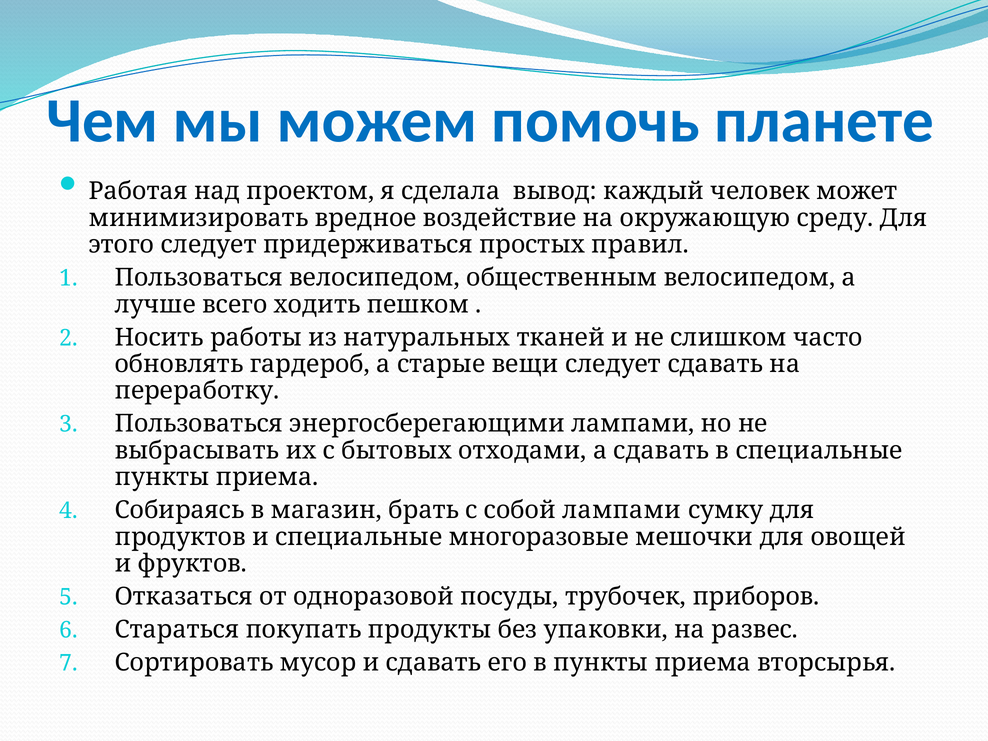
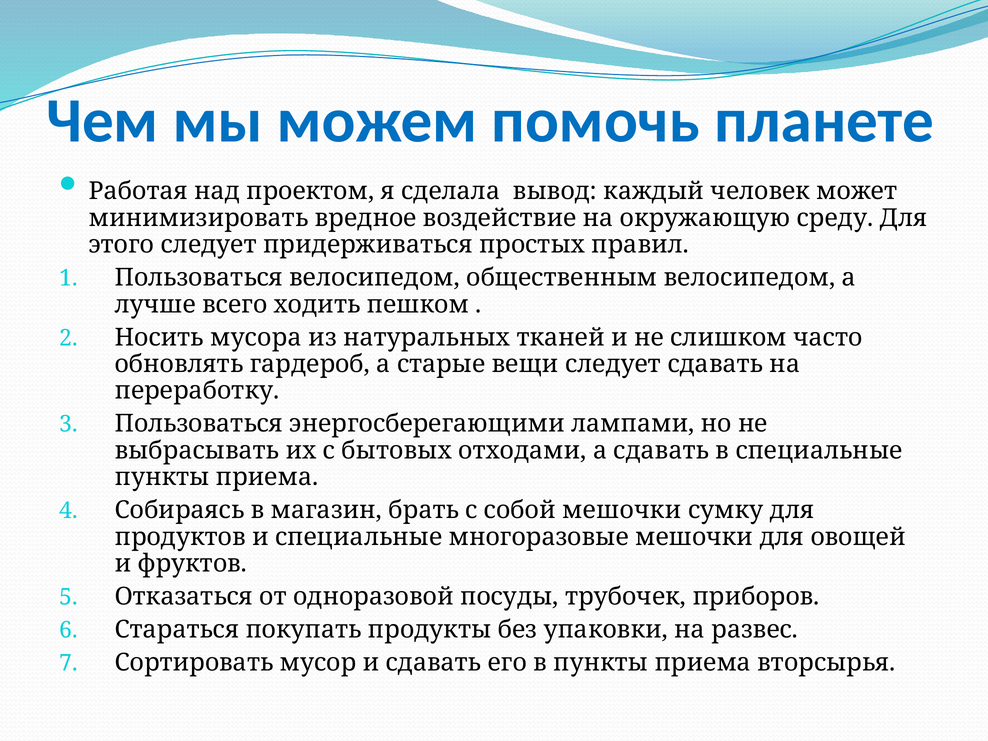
работы: работы -> мусора (256, 337)
собой лампами: лампами -> мешочки (622, 510)
